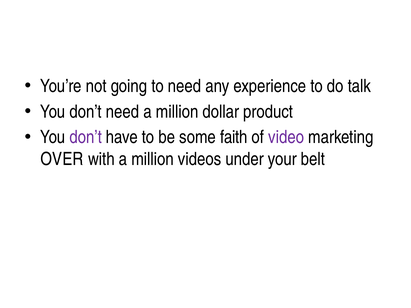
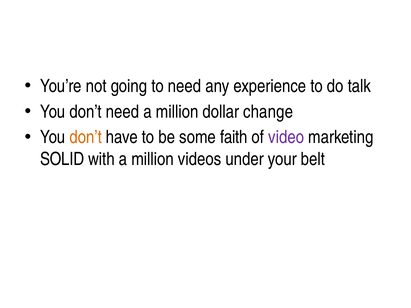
product: product -> change (268, 112)
don’t colour: purple -> orange (86, 137)
OVER: OVER -> SOLID (62, 159)
